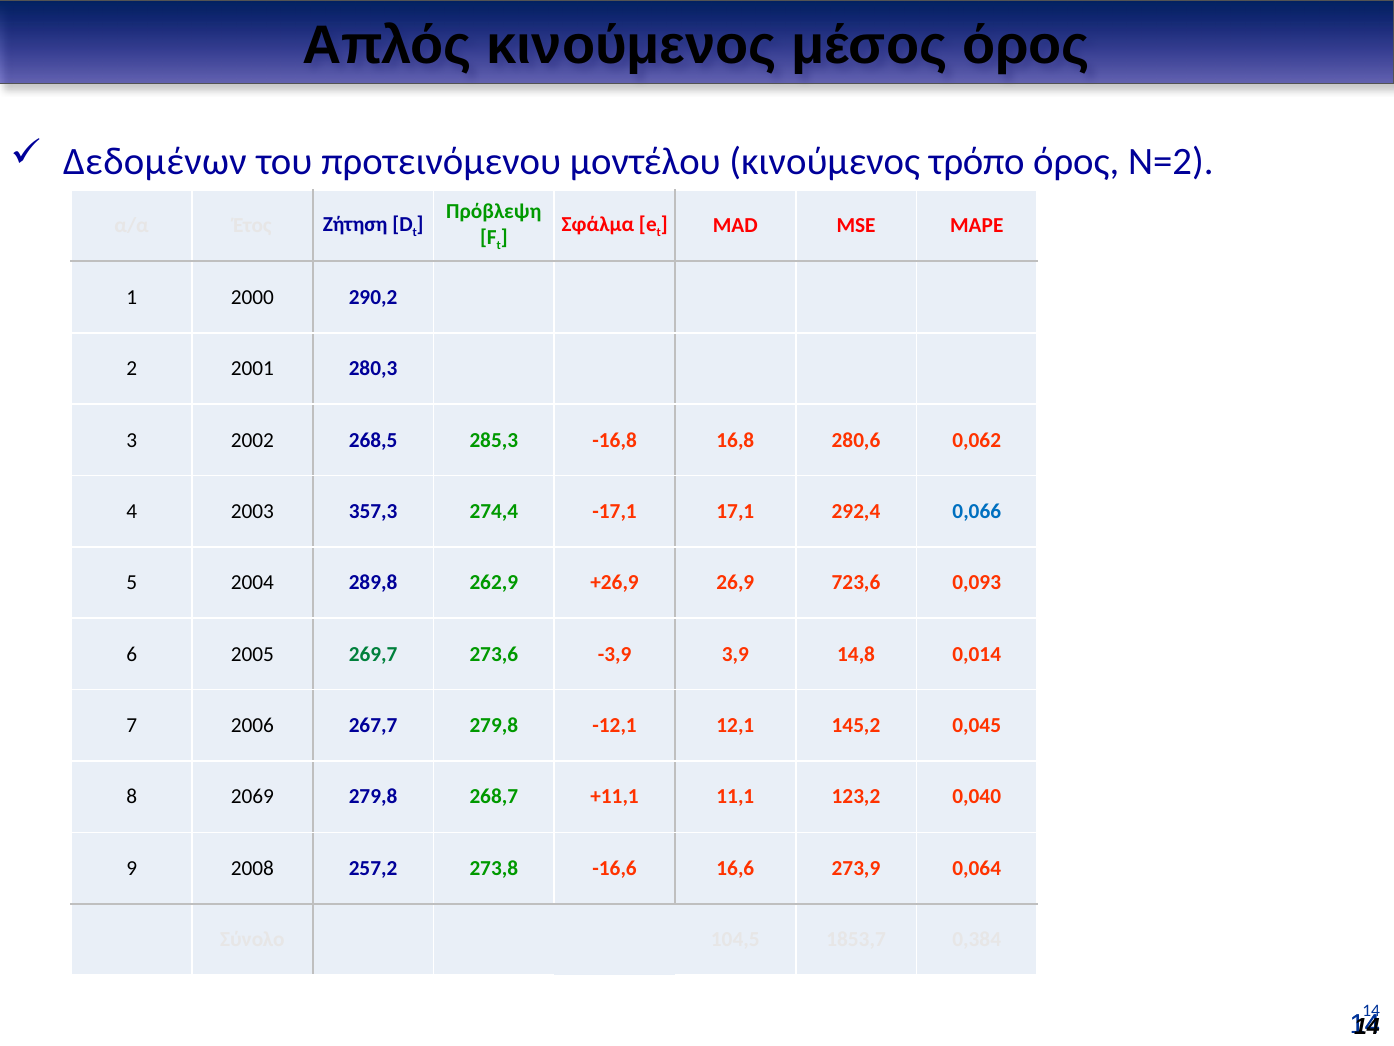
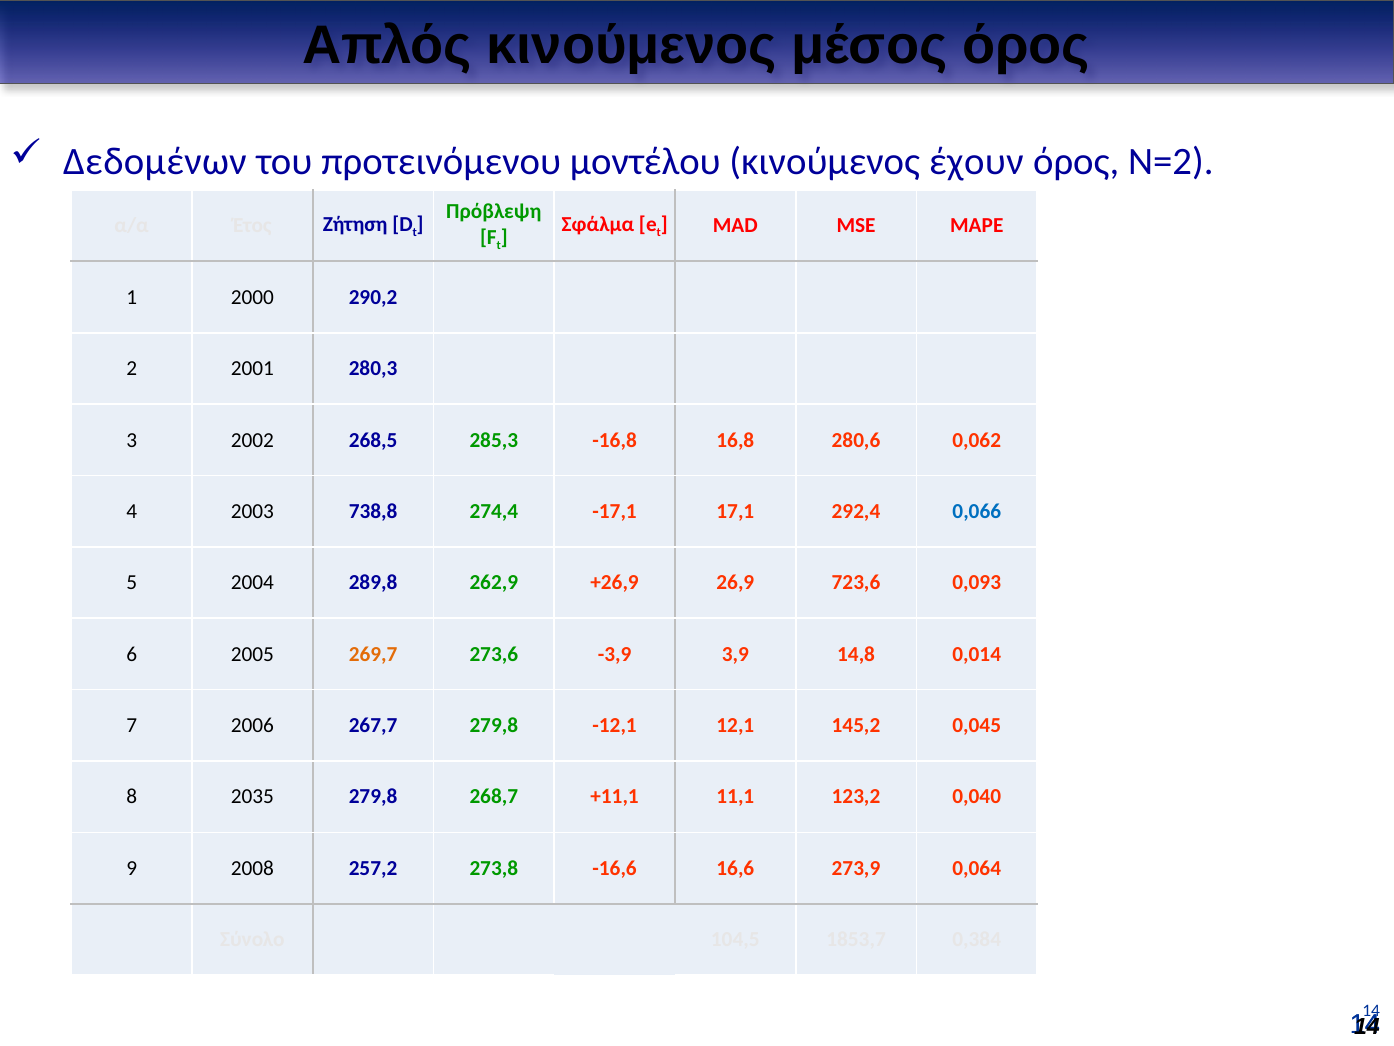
τρόπο: τρόπο -> έχουν (976, 161)
357,3: 357,3 -> 738,8 (373, 511)
269,7 colour: green -> orange (373, 654)
2069: 2069 -> 2035 (252, 797)
